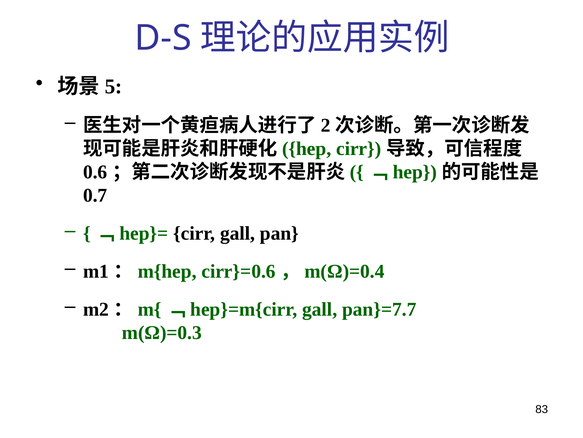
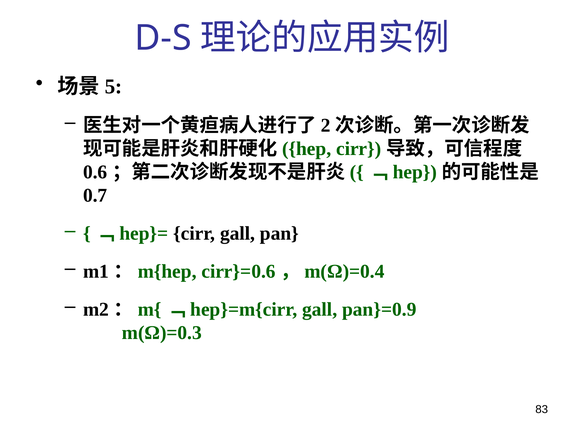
pan}=7.7: pan}=7.7 -> pan}=0.9 (379, 309)
